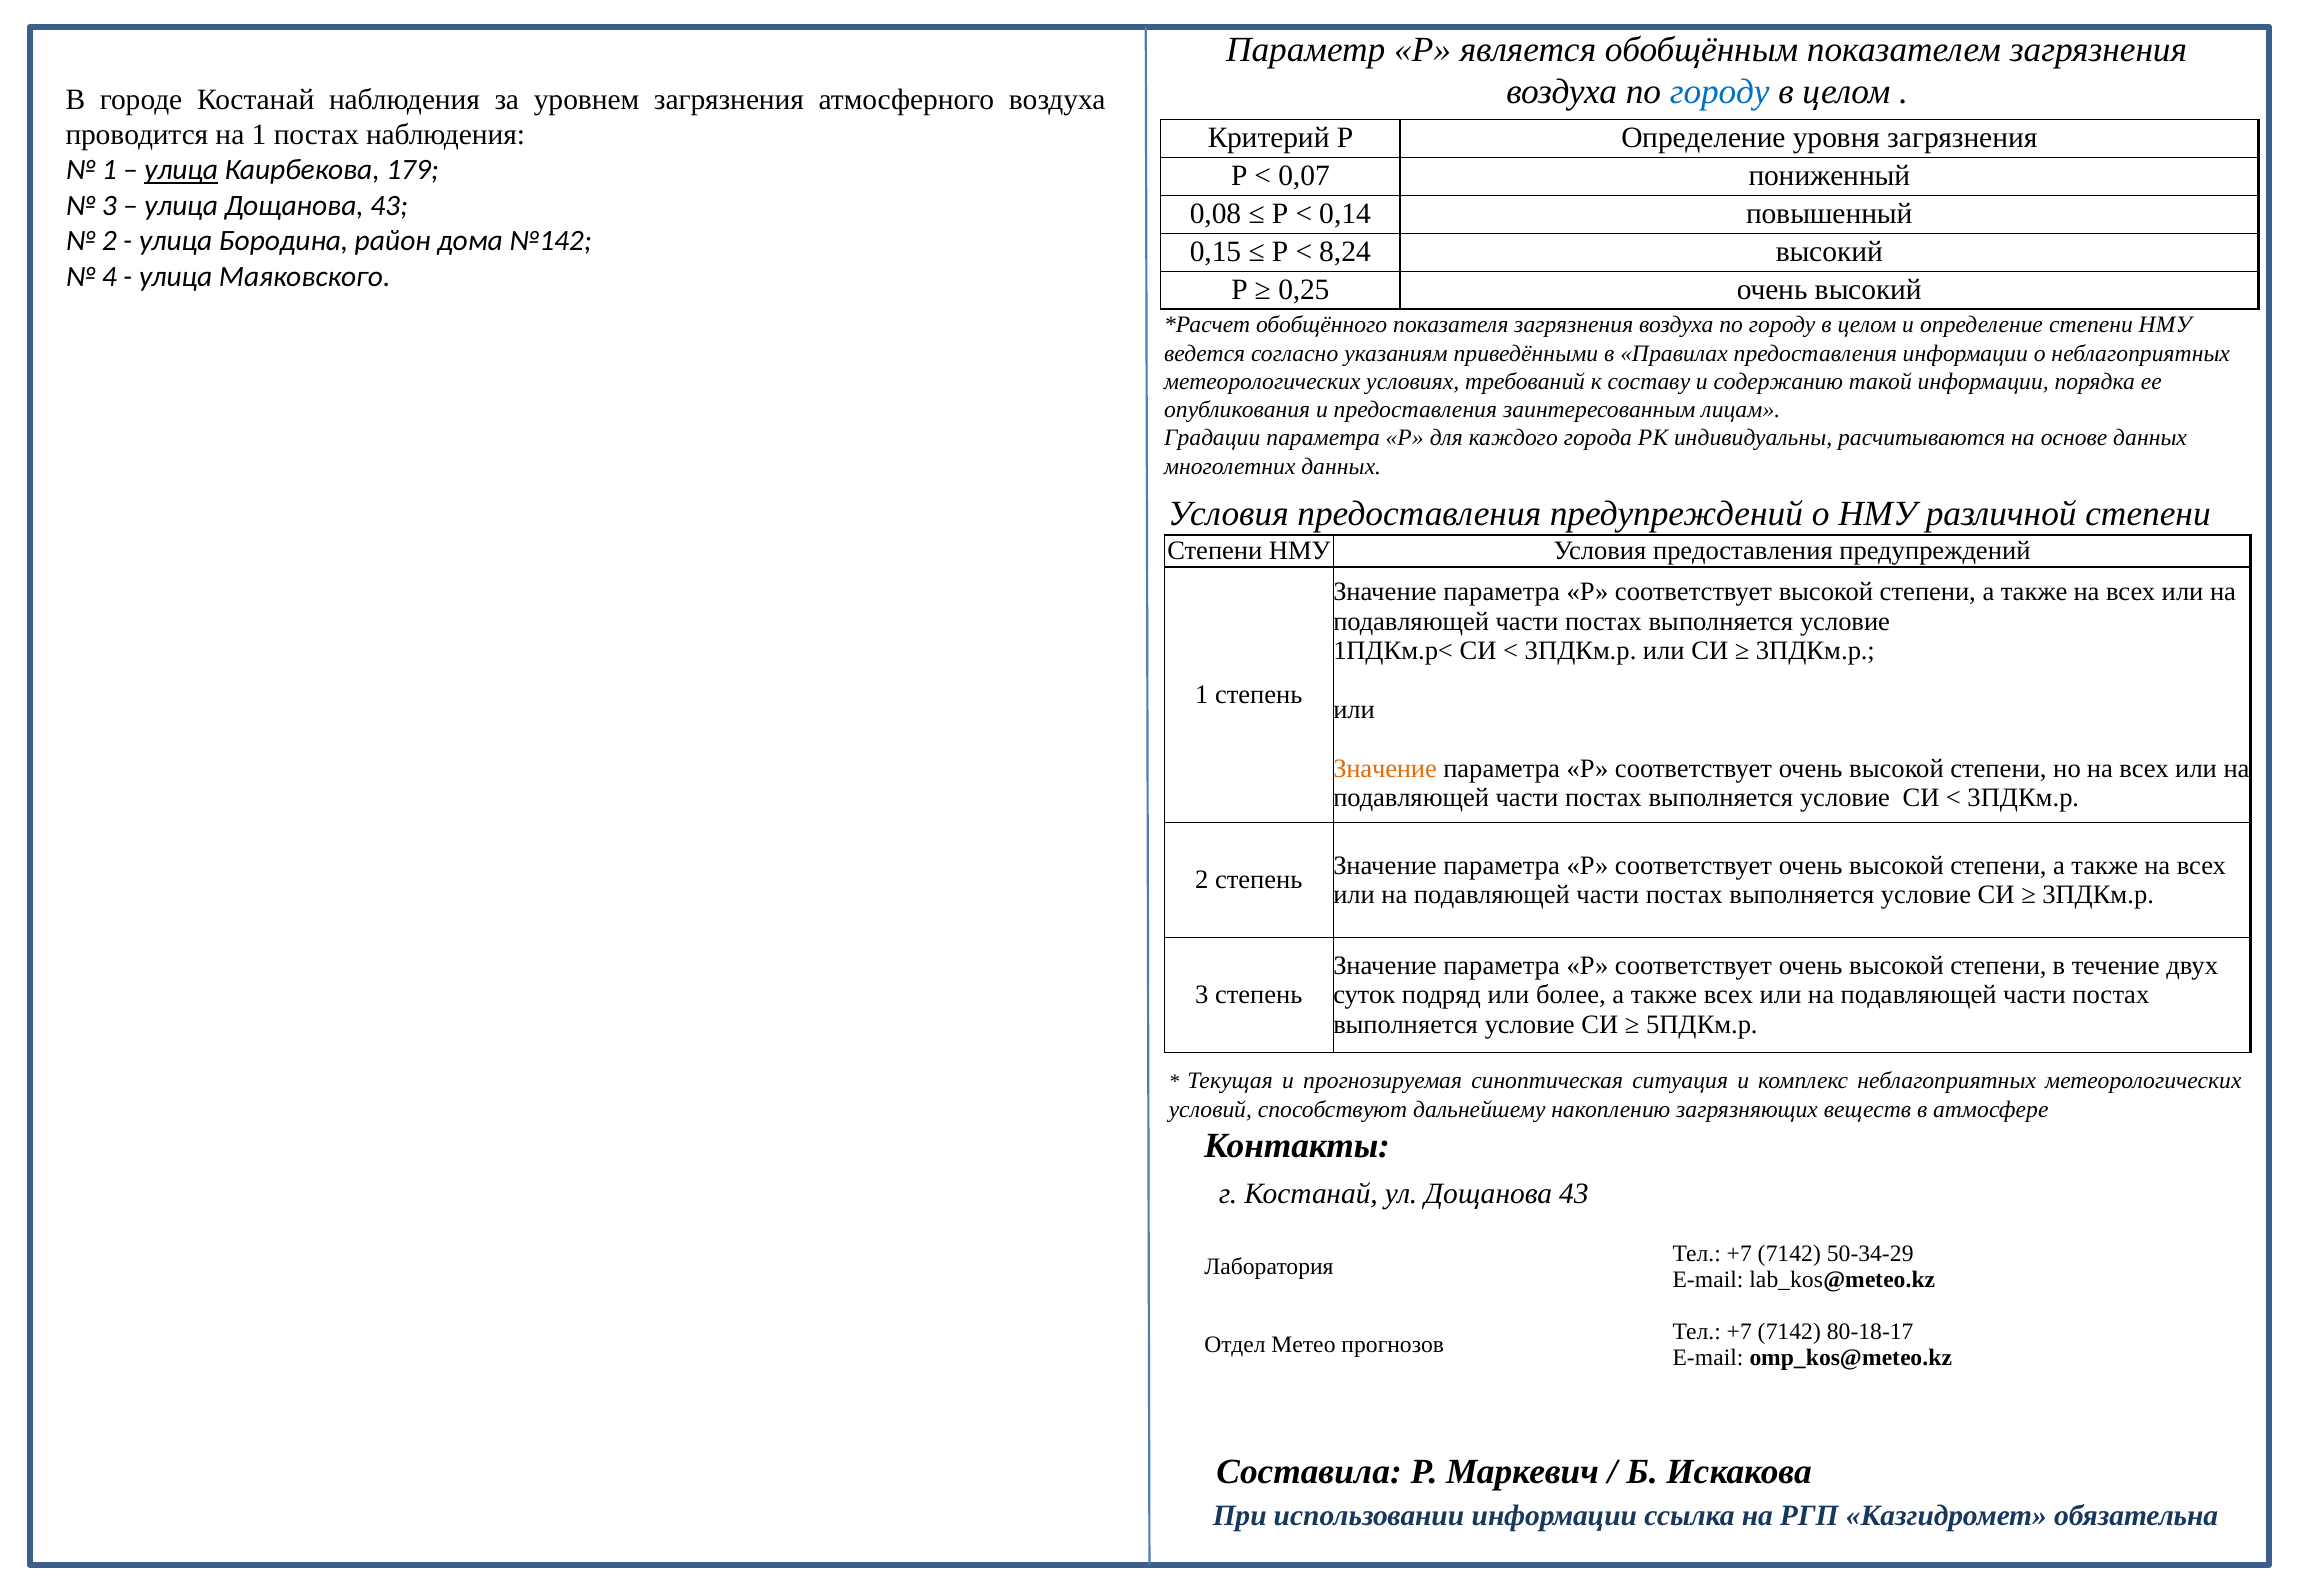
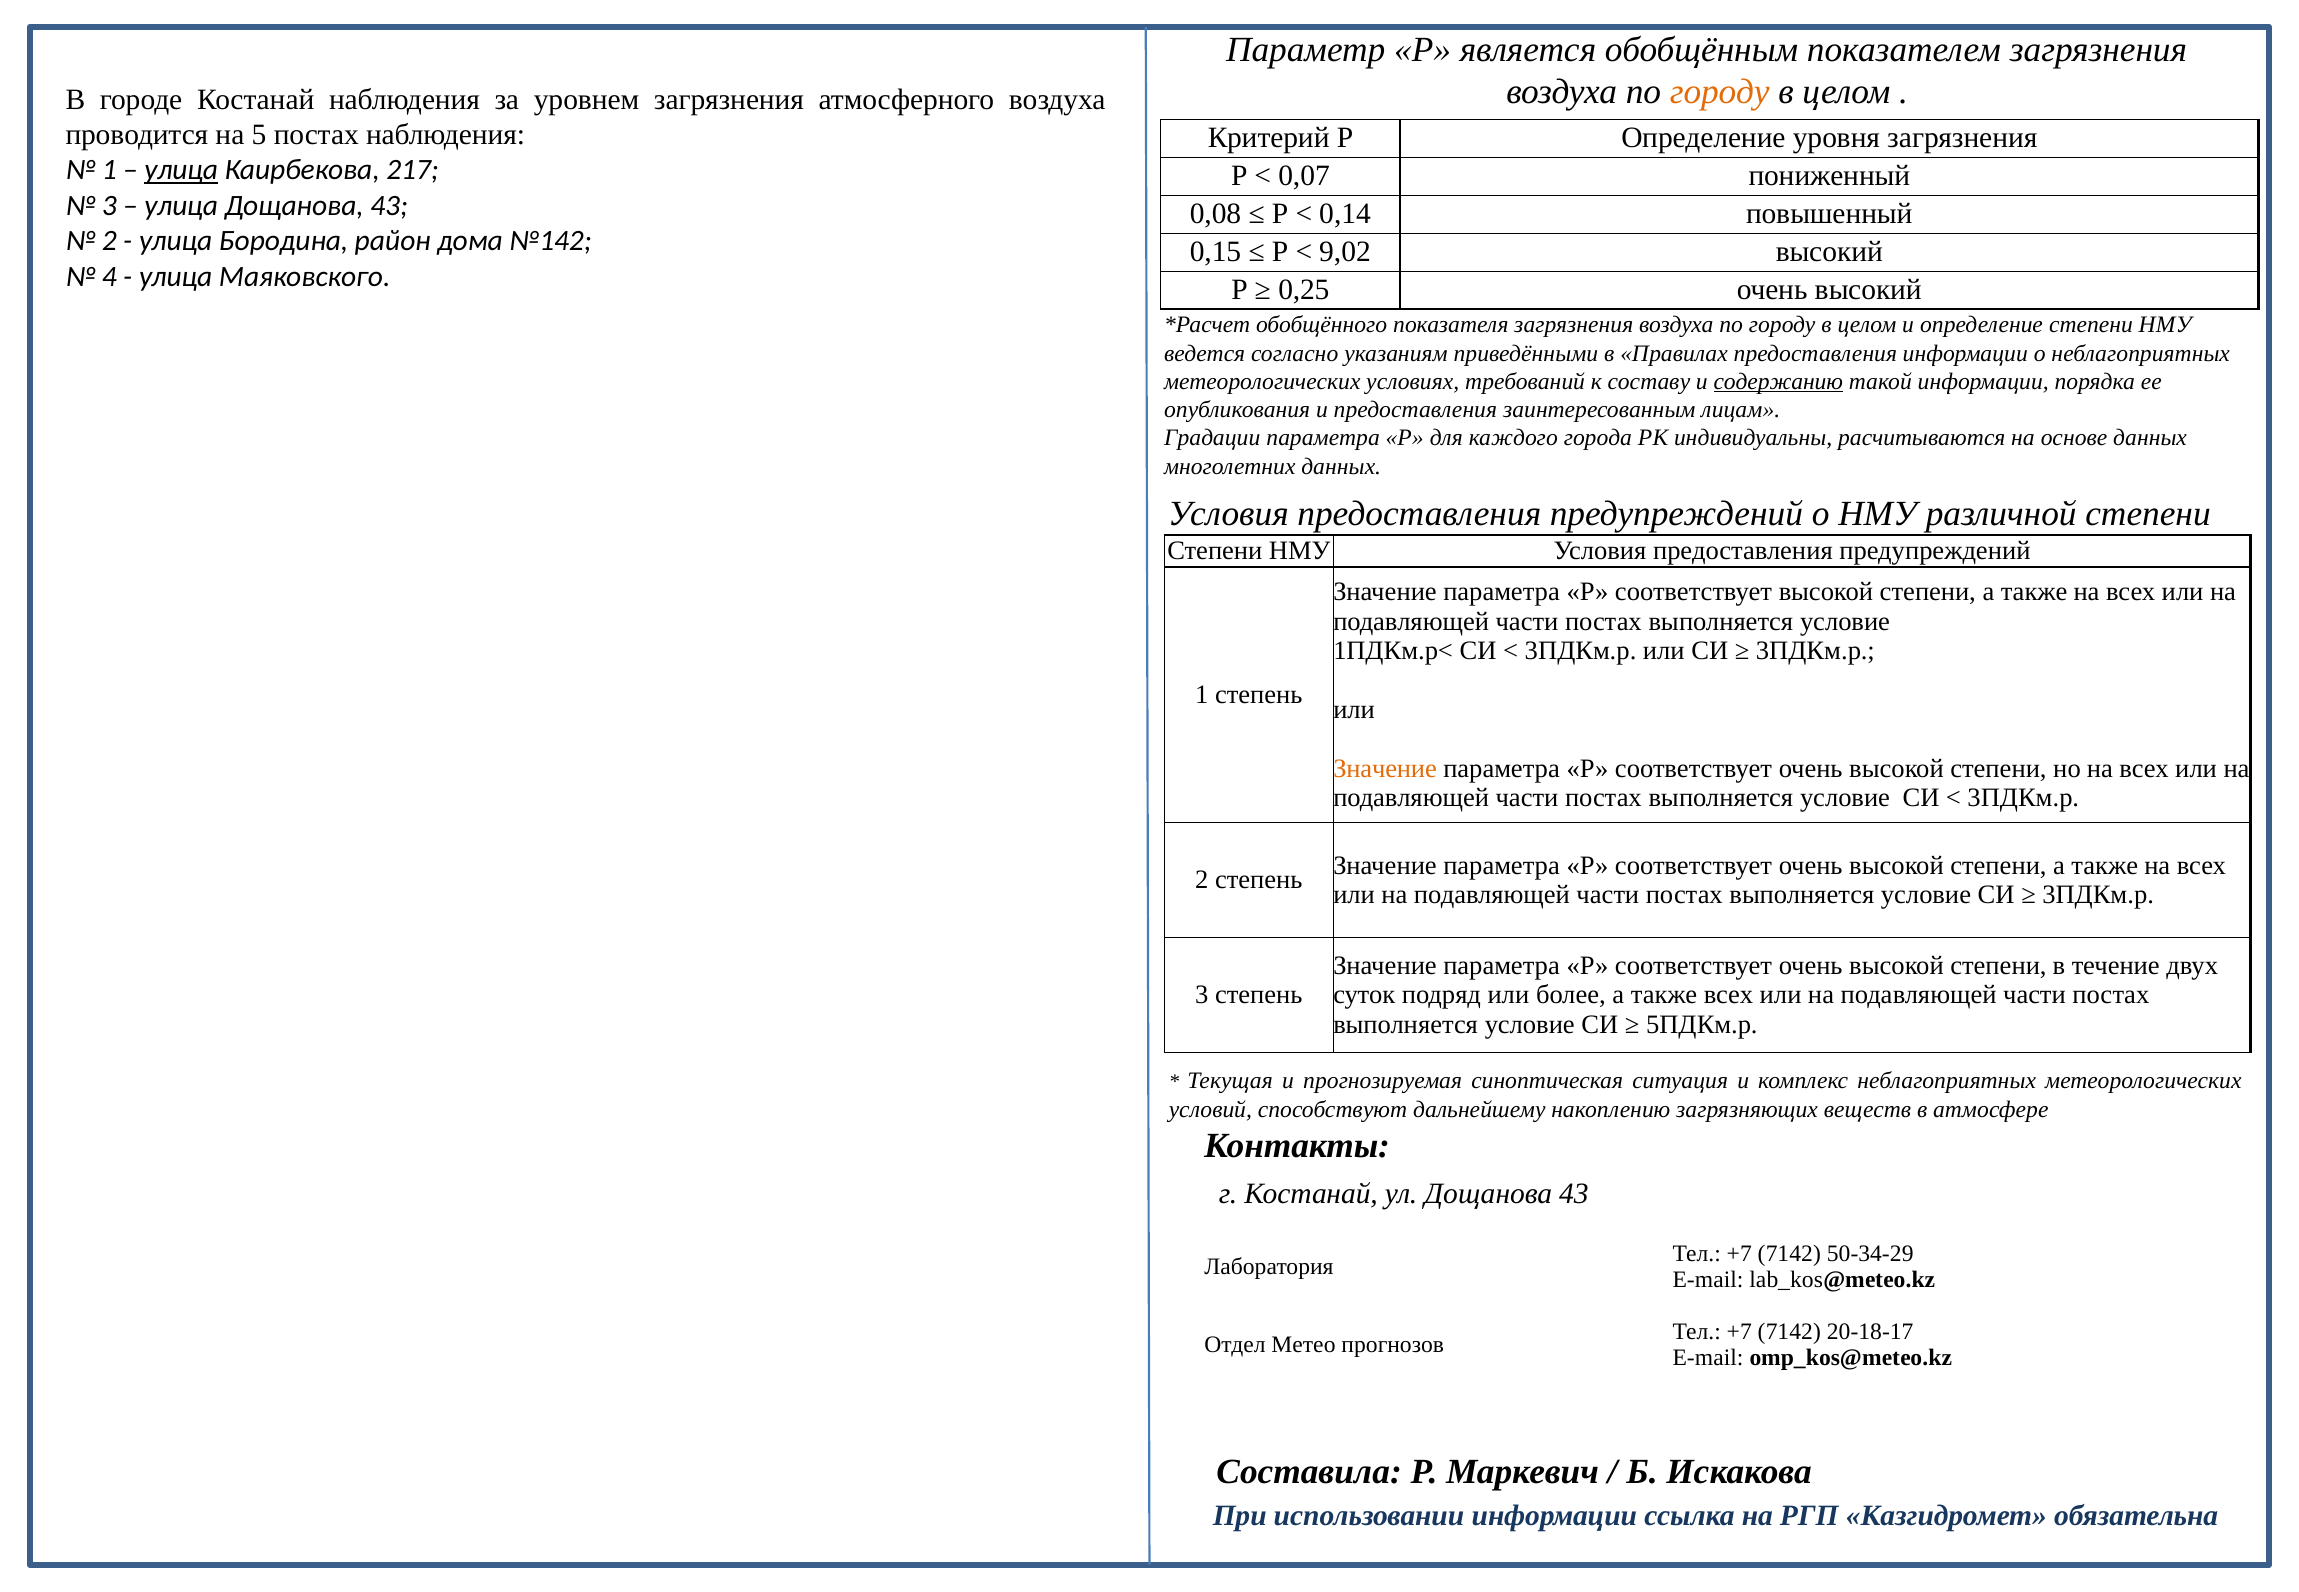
городу colour: blue -> orange (1720, 92)
на 1: 1 -> 5 (259, 135)
179: 179 -> 217 (413, 170)
8,24: 8,24 -> 9,02 (1345, 252)
содержанию underline: none -> present (1778, 381)
80-18-17: 80-18-17 -> 20-18-17 (1870, 1331)
